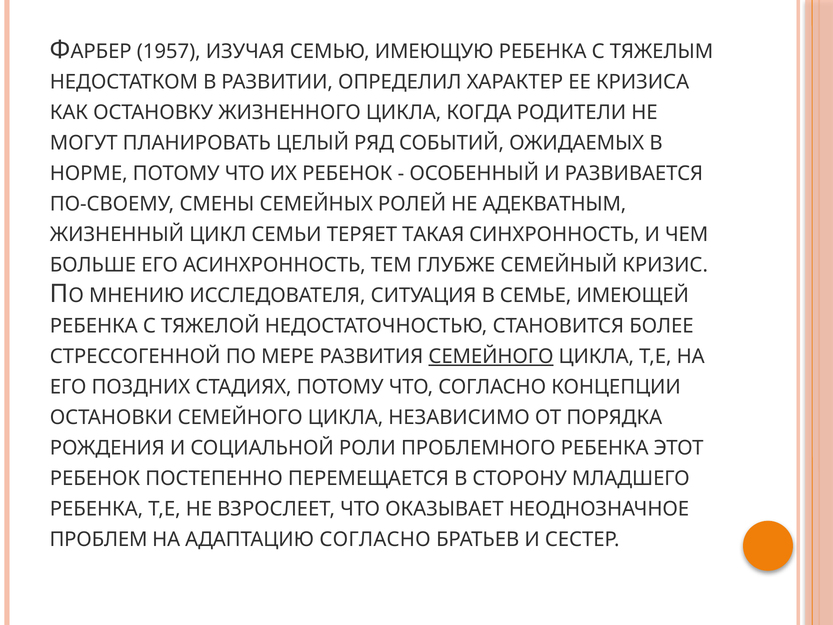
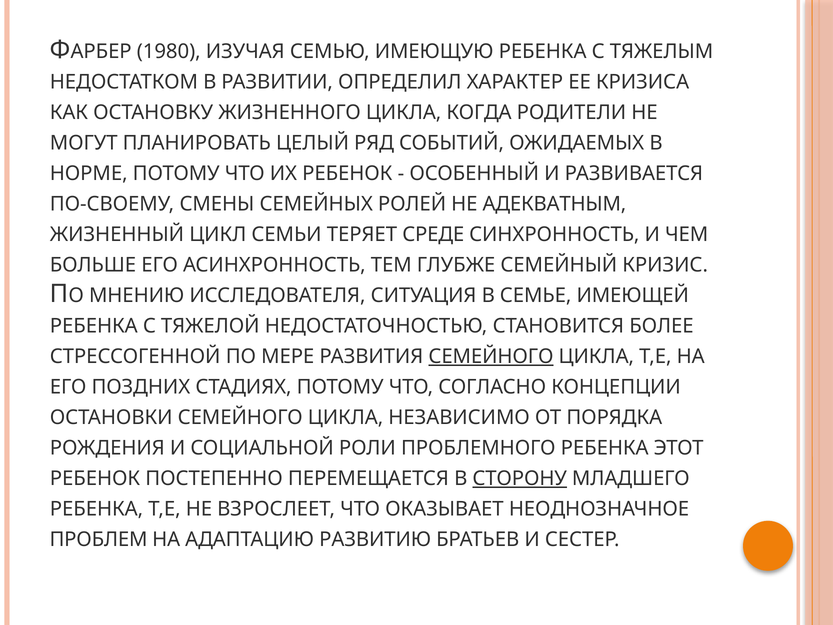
1957: 1957 -> 1980 (169, 51)
ТАКАЯ: ТАКАЯ -> СРЕДЕ (433, 234)
СТОРОНУ underline: none -> present (520, 478)
АДАПТАЦИЮ СОГЛАСНО: СОГЛАСНО -> РАЗВИТИЮ (375, 539)
